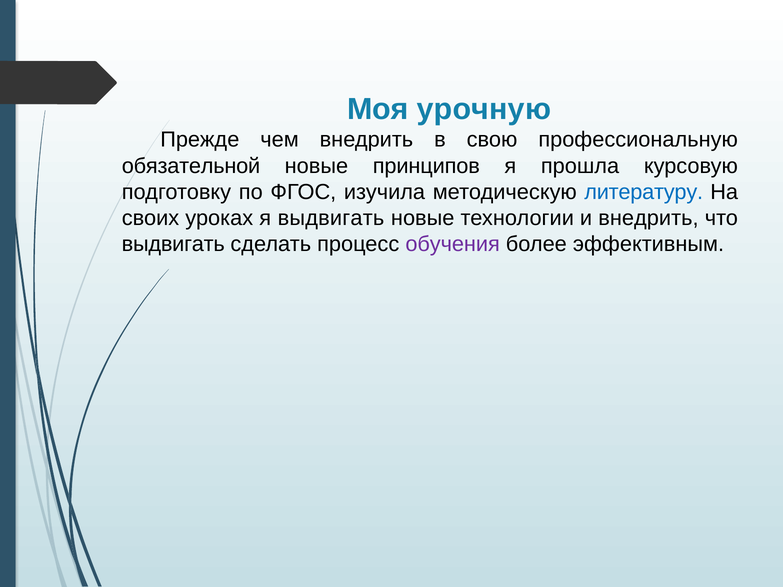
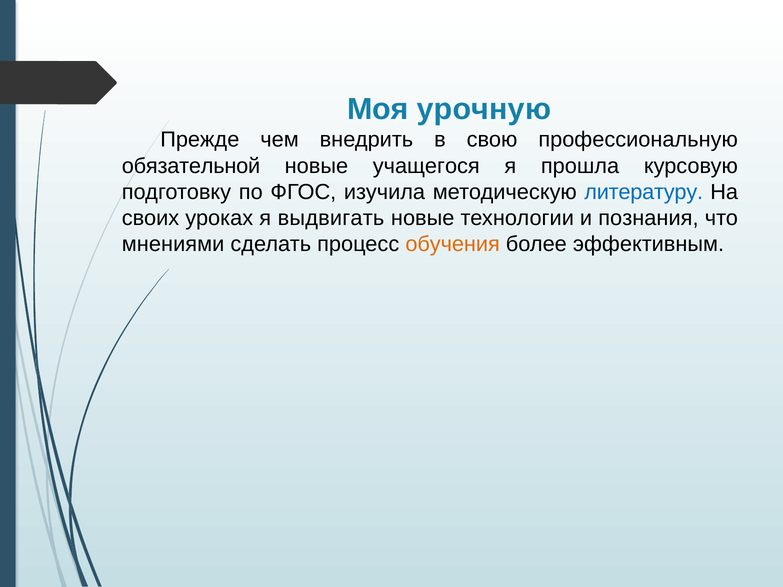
принципов: принципов -> учащегося (426, 166)
и внедрить: внедрить -> познания (648, 218)
выдвигать: выдвигать -> мнениями (173, 244)
обучения colour: purple -> orange (453, 244)
